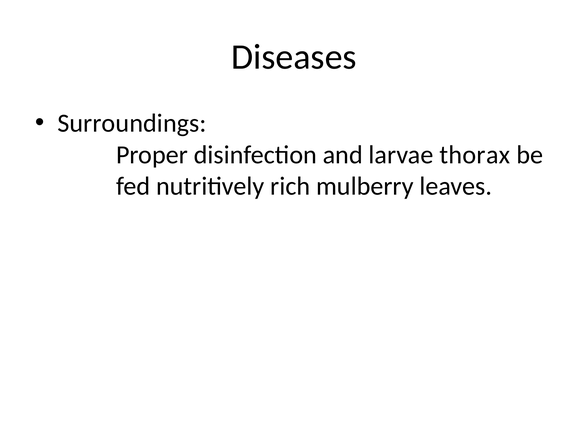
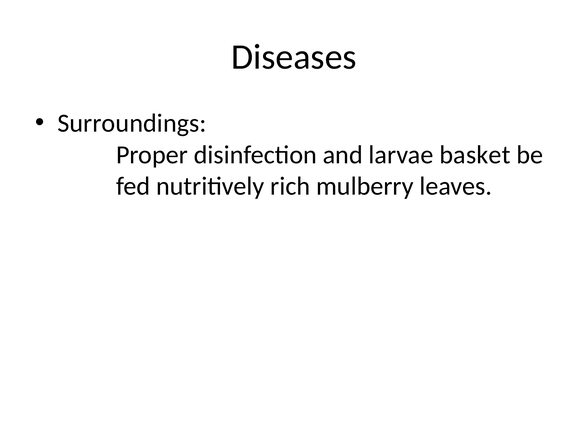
thorax: thorax -> basket (475, 155)
